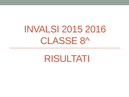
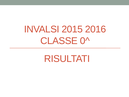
8^: 8^ -> 0^ (85, 41)
